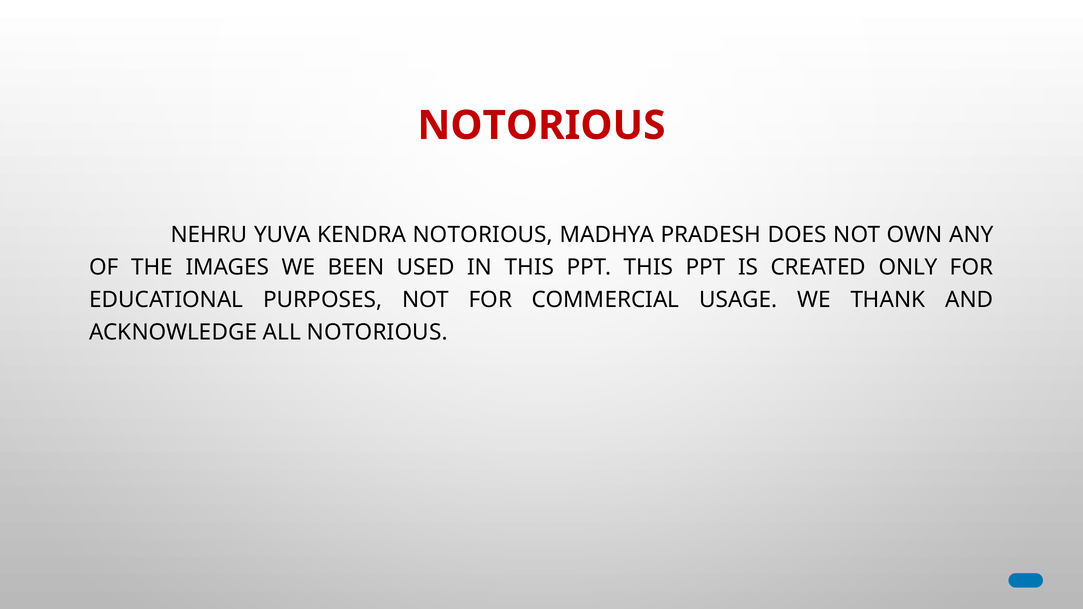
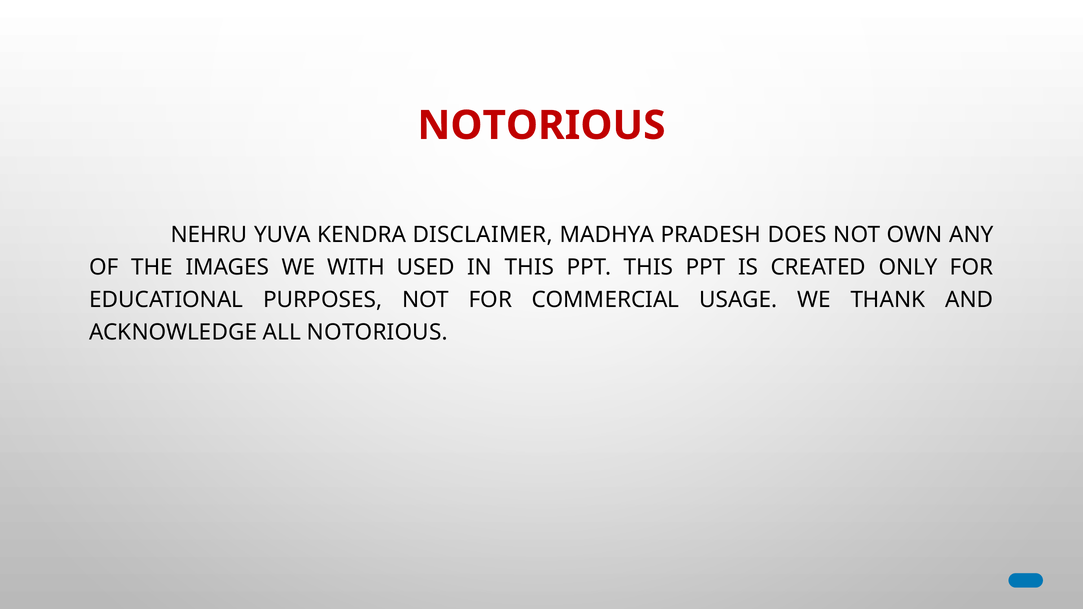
KENDRA NOTORIOUS: NOTORIOUS -> DISCLAIMER (483, 235)
BEEN: BEEN -> WITH (356, 267)
